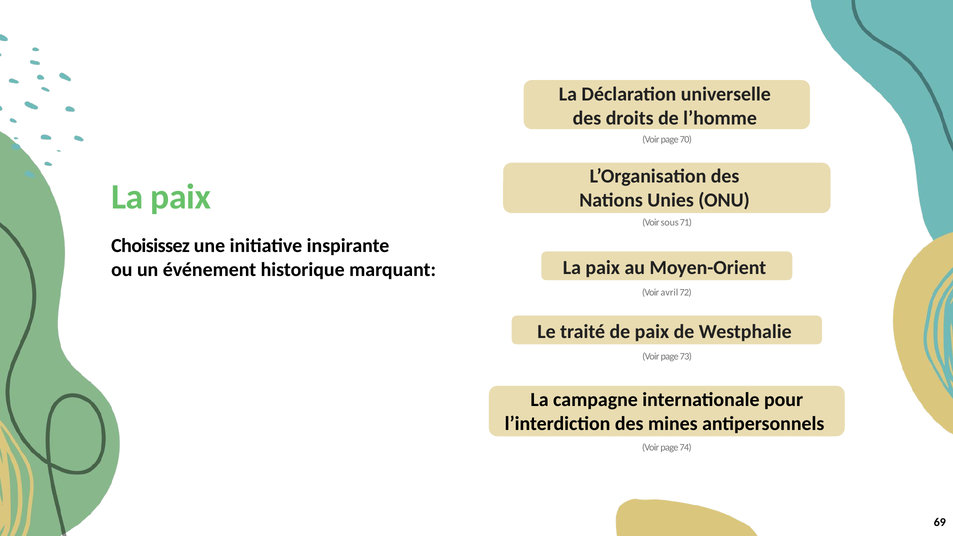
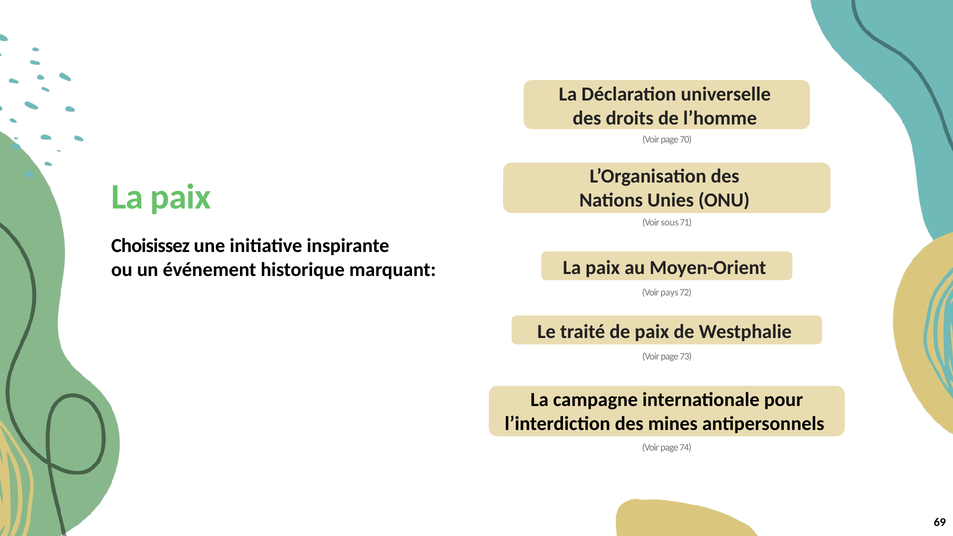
avril: avril -> pays (669, 292)
